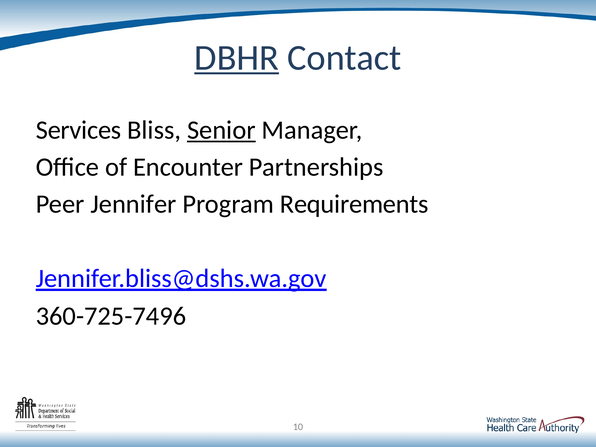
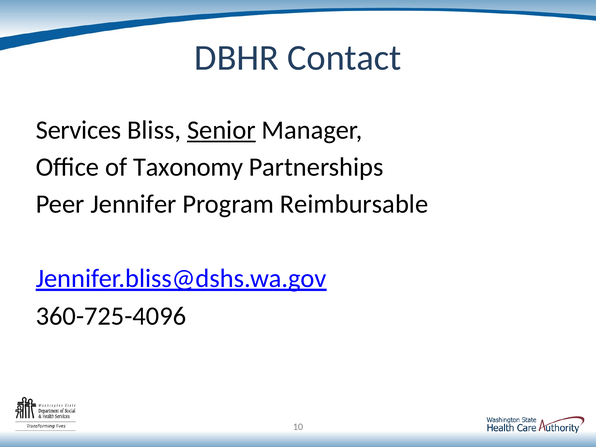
DBHR underline: present -> none (237, 58)
Encounter: Encounter -> Taxonomy (188, 167)
Requirements: Requirements -> Reimbursable (354, 204)
360-725-7496: 360-725-7496 -> 360-725-4096 (111, 316)
